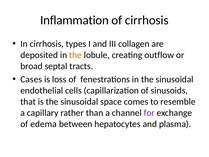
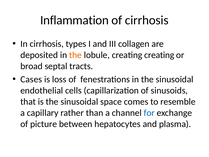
creating outflow: outflow -> creating (159, 55)
for colour: purple -> blue (149, 113)
edema: edema -> picture (44, 124)
